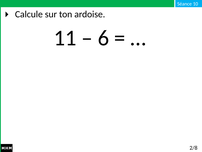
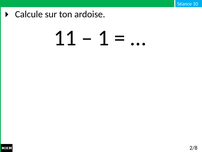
6: 6 -> 1 (103, 38)
